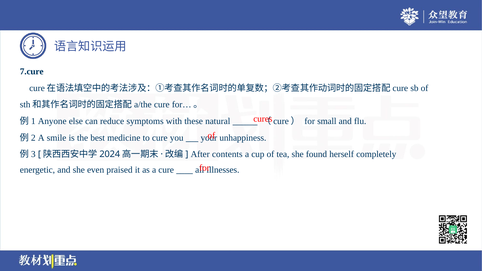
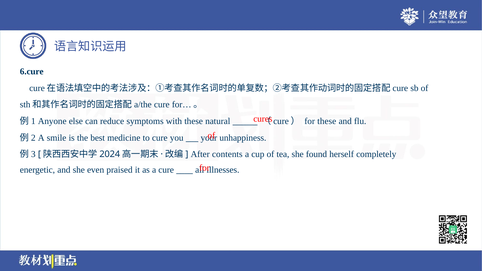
7.cure: 7.cure -> 6.cure (32, 72)
for small: small -> these (327, 121)
